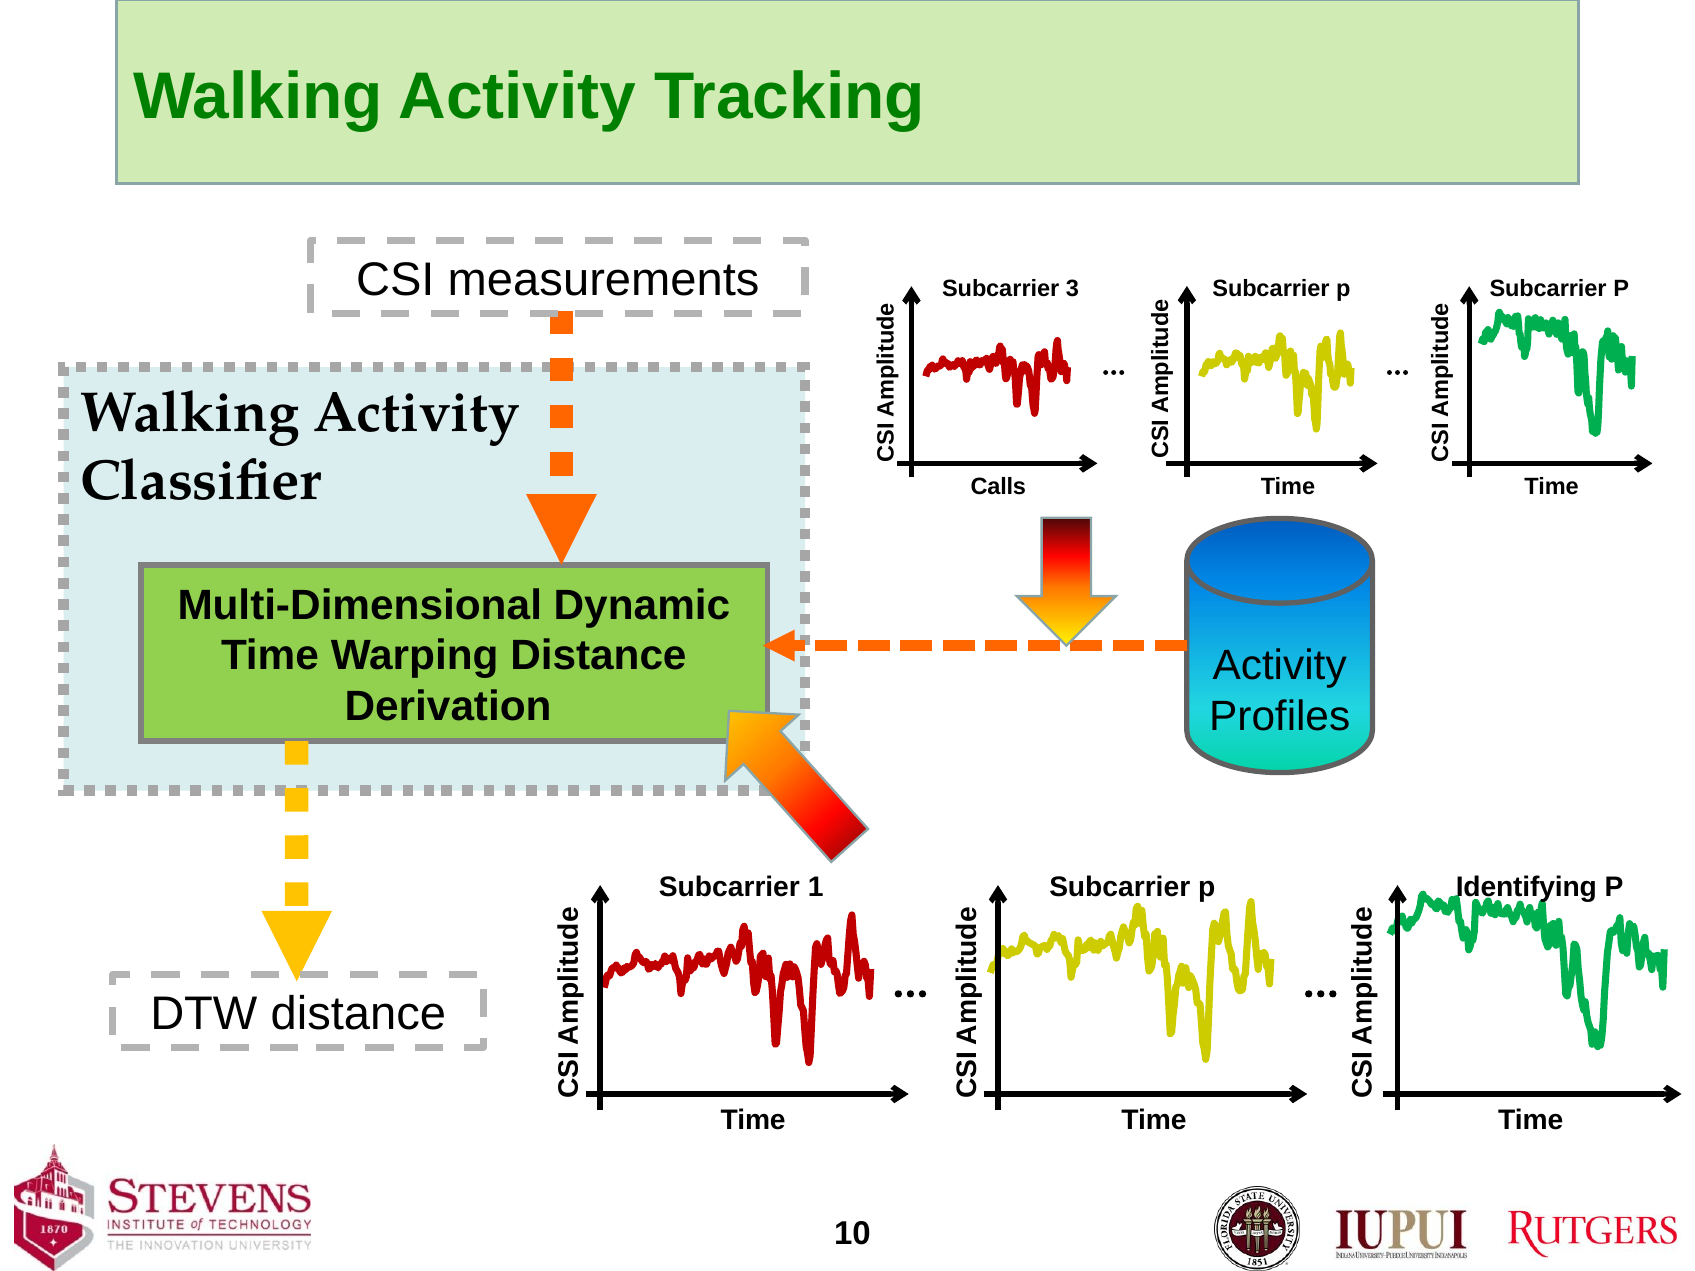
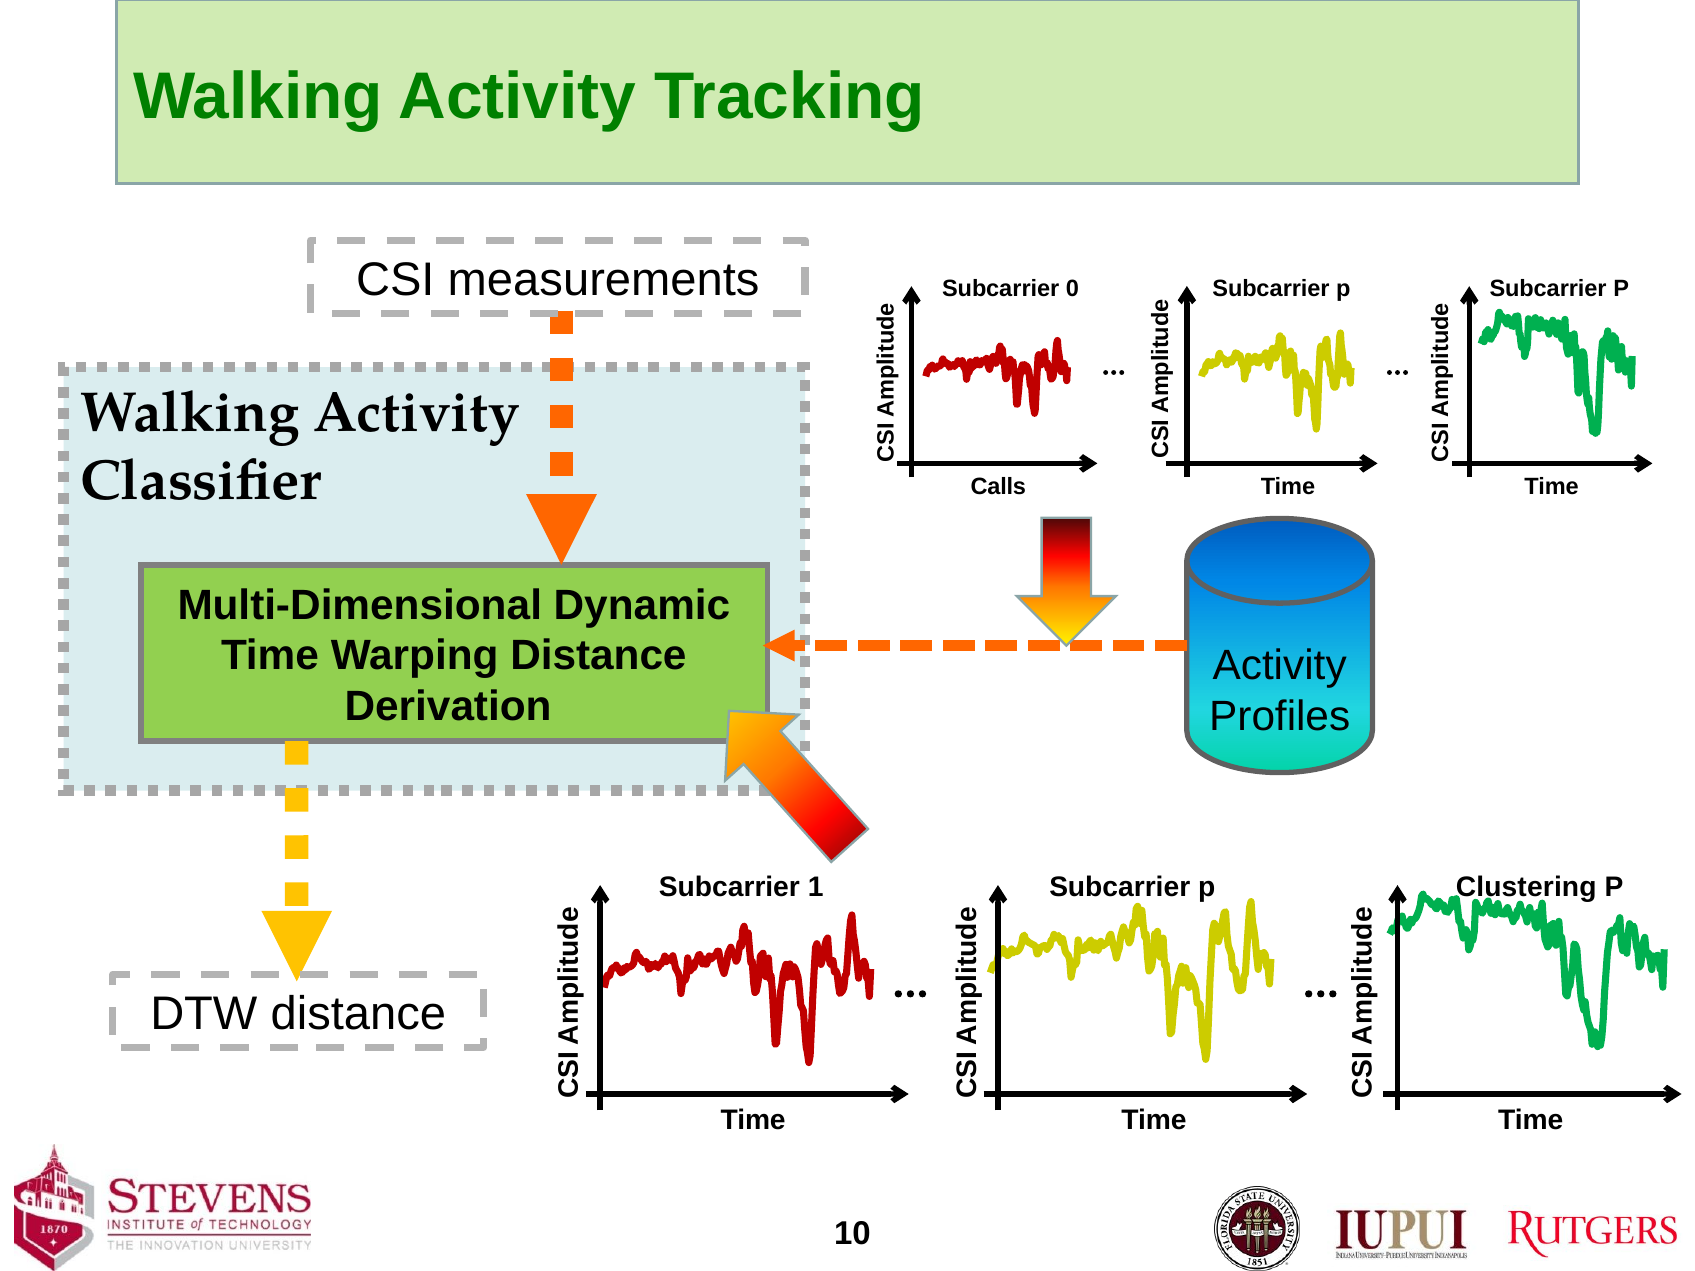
3: 3 -> 0 (1072, 289)
Identifying: Identifying -> Clustering (1526, 887)
